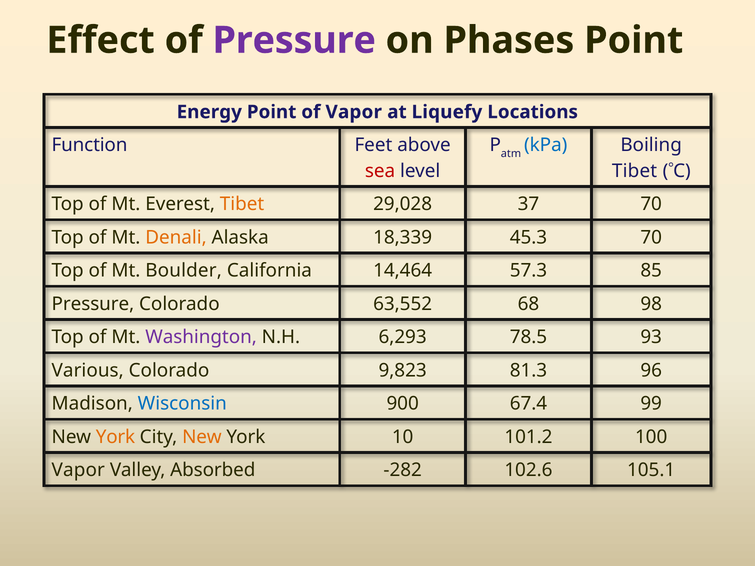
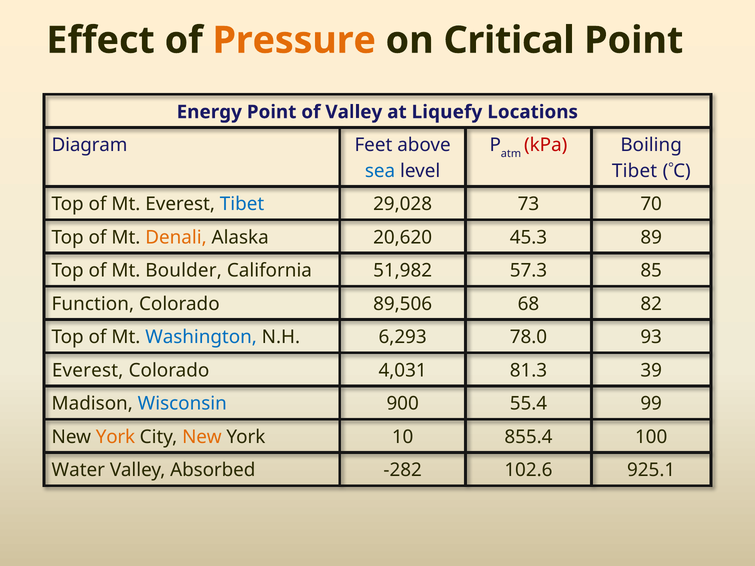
Pressure colour: purple -> orange (294, 40)
Phases: Phases -> Critical (509, 40)
of Vapor: Vapor -> Valley (354, 112)
Function: Function -> Diagram (90, 145)
kPa colour: blue -> red (546, 145)
sea colour: red -> blue (380, 171)
Tibet colour: orange -> blue (242, 204)
37: 37 -> 73 (529, 204)
18,339: 18,339 -> 20,620 (403, 238)
45.3 70: 70 -> 89 (651, 238)
14,464: 14,464 -> 51,982 (403, 271)
Pressure: Pressure -> Function (93, 304)
63,552: 63,552 -> 89,506 (403, 304)
98: 98 -> 82 (651, 304)
Washington colour: purple -> blue (201, 337)
78.5: 78.5 -> 78.0 (528, 337)
Various: Various -> Everest (88, 371)
9,823: 9,823 -> 4,031 (403, 371)
96: 96 -> 39 (651, 371)
67.4: 67.4 -> 55.4 (528, 404)
101.2: 101.2 -> 855.4 (528, 437)
Vapor: Vapor -> Water (78, 470)
105.1: 105.1 -> 925.1 (651, 470)
